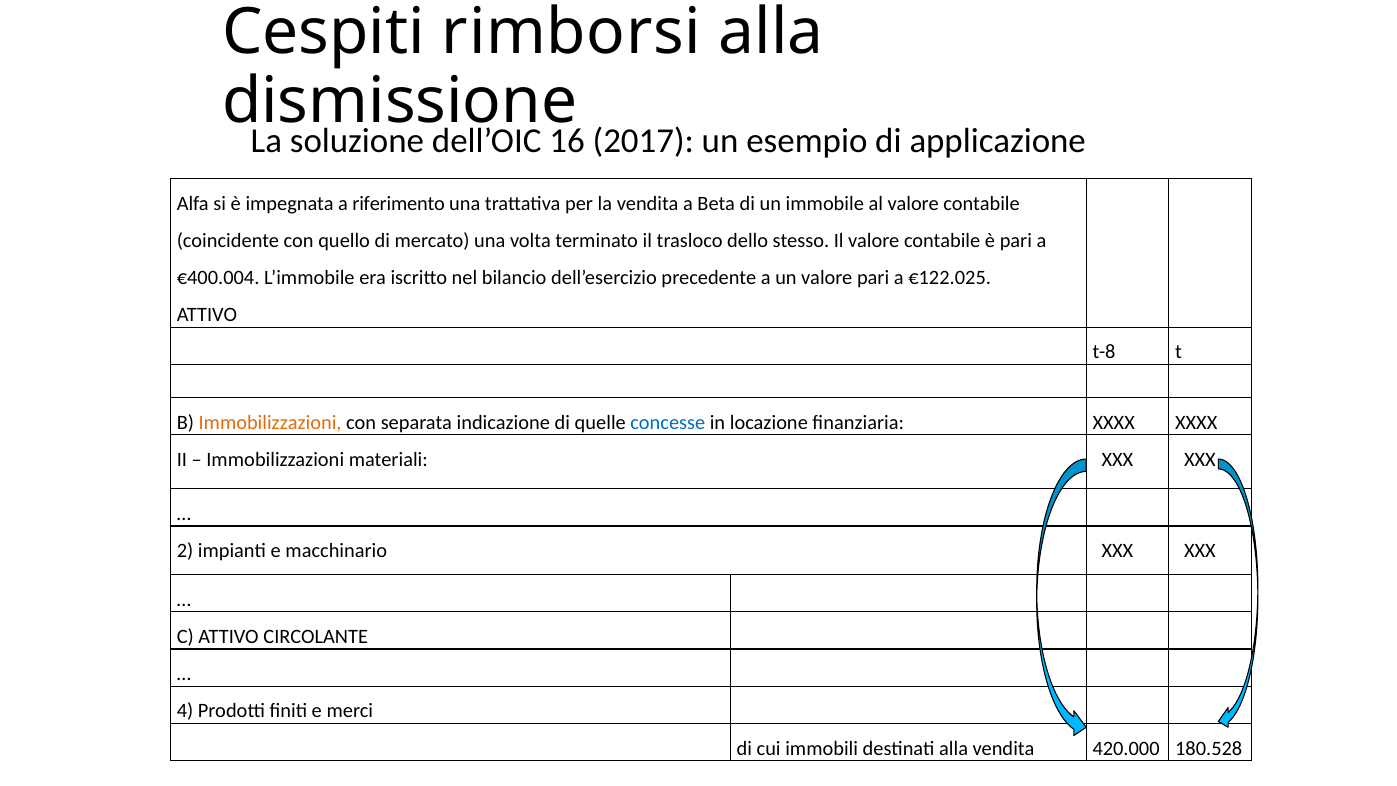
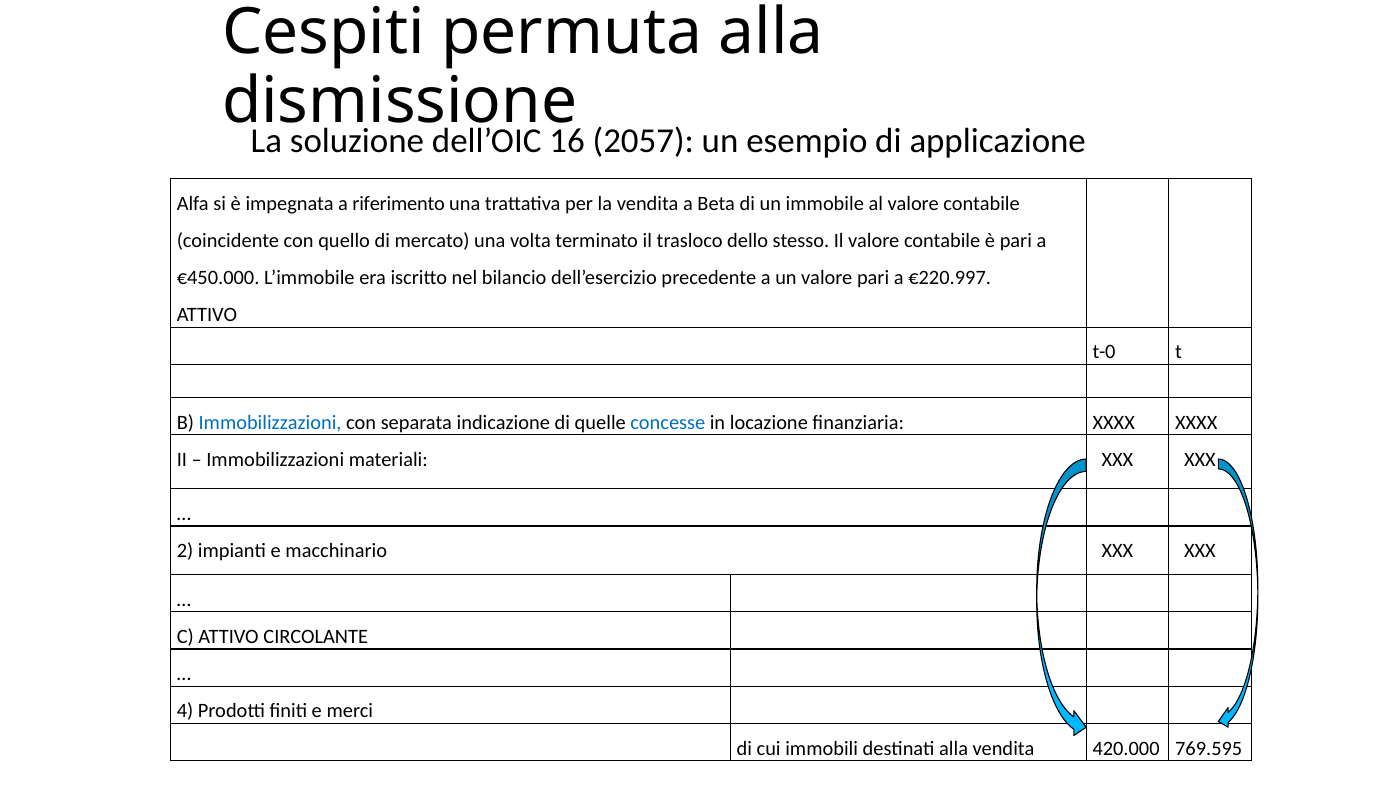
rimborsi: rimborsi -> permuta (572, 32)
2017: 2017 -> 2057 (643, 141)
€400.004: €400.004 -> €450.000 (218, 278)
€122.025: €122.025 -> €220.997 (950, 278)
t-8: t-8 -> t-0 (1104, 352)
Immobilizzazioni colour: orange -> blue (270, 422)
180.528: 180.528 -> 769.595 (1209, 748)
